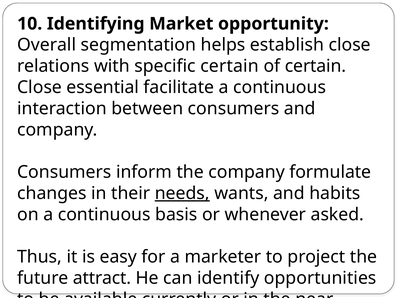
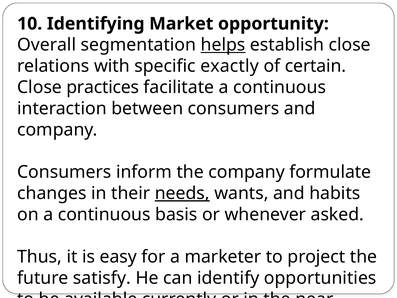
helps underline: none -> present (223, 45)
specific certain: certain -> exactly (230, 66)
essential: essential -> practices (103, 87)
attract: attract -> satisfy (102, 278)
